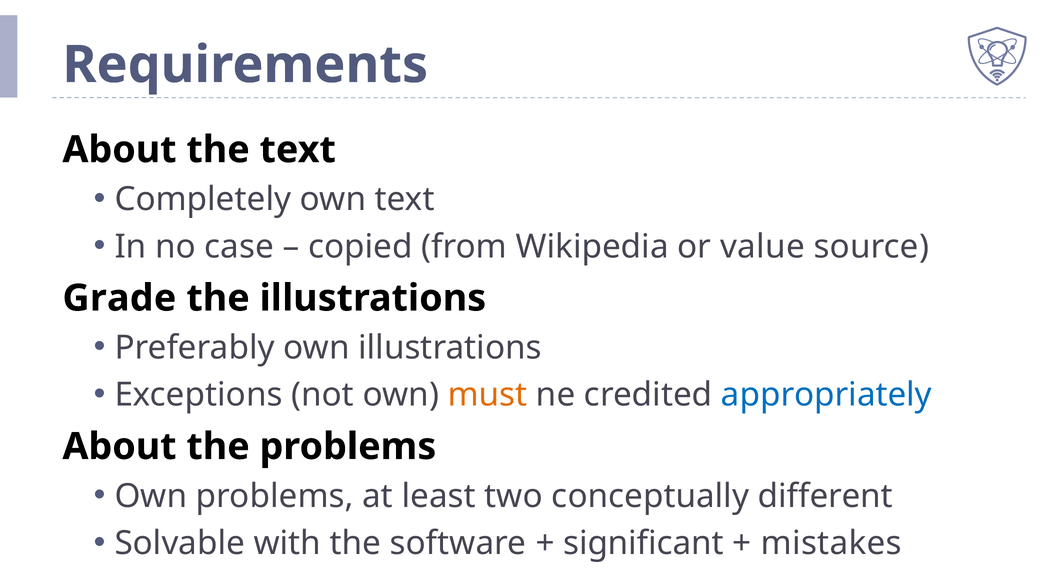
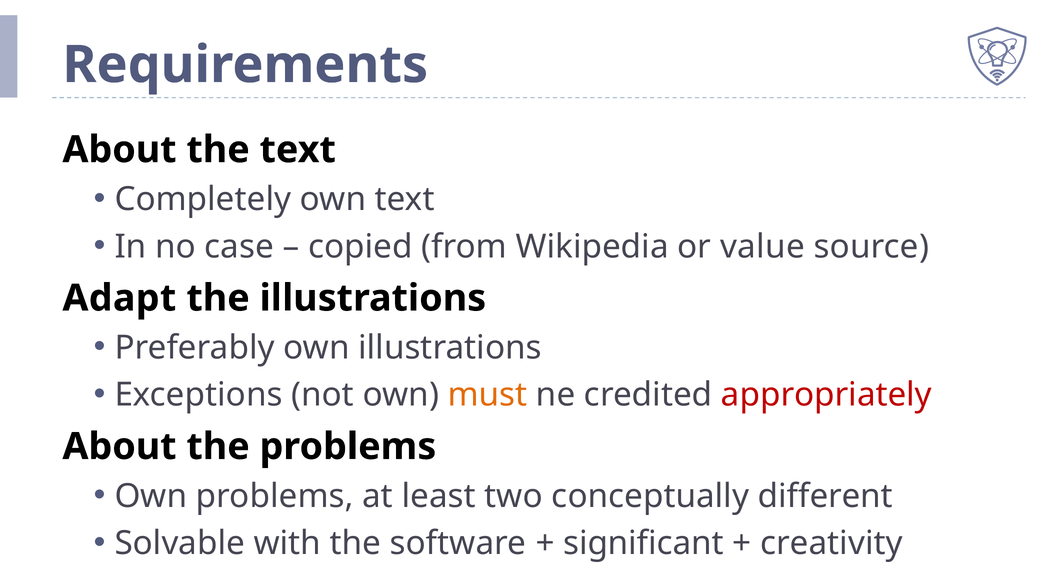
Grade: Grade -> Adapt (119, 299)
appropriately colour: blue -> red (826, 395)
mistakes: mistakes -> creativity (831, 544)
